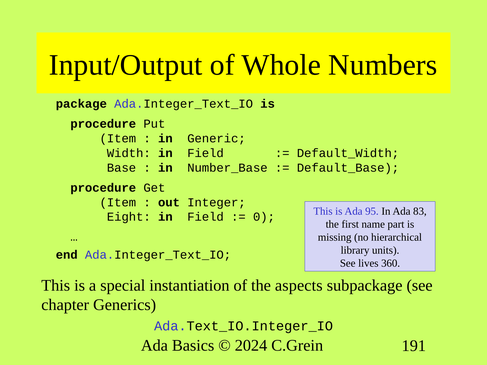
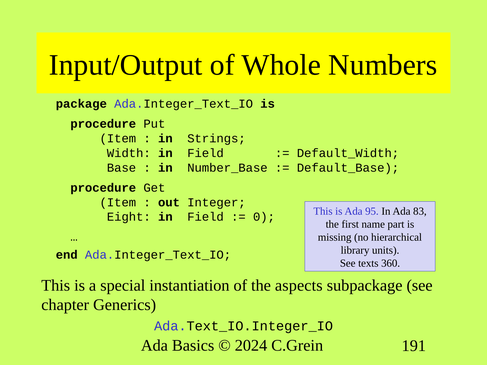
Generic: Generic -> Strings (216, 139)
lives: lives -> texts (368, 263)
